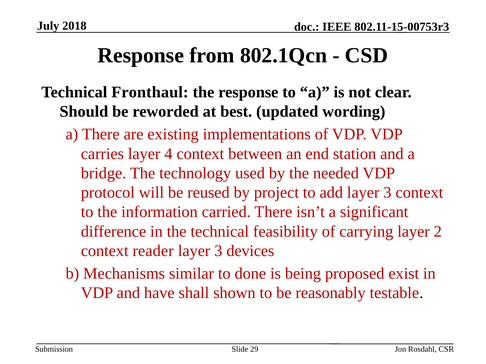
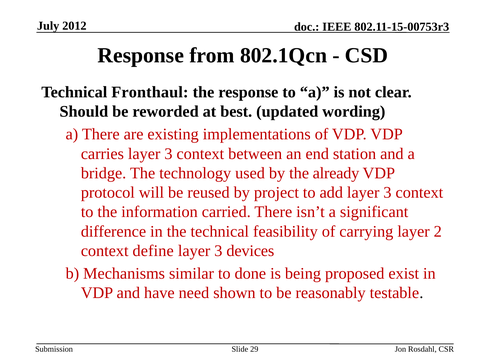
2018: 2018 -> 2012 (74, 26)
carries layer 4: 4 -> 3 (168, 154)
needed: needed -> already (336, 173)
reader: reader -> define (153, 251)
shall: shall -> need (194, 293)
